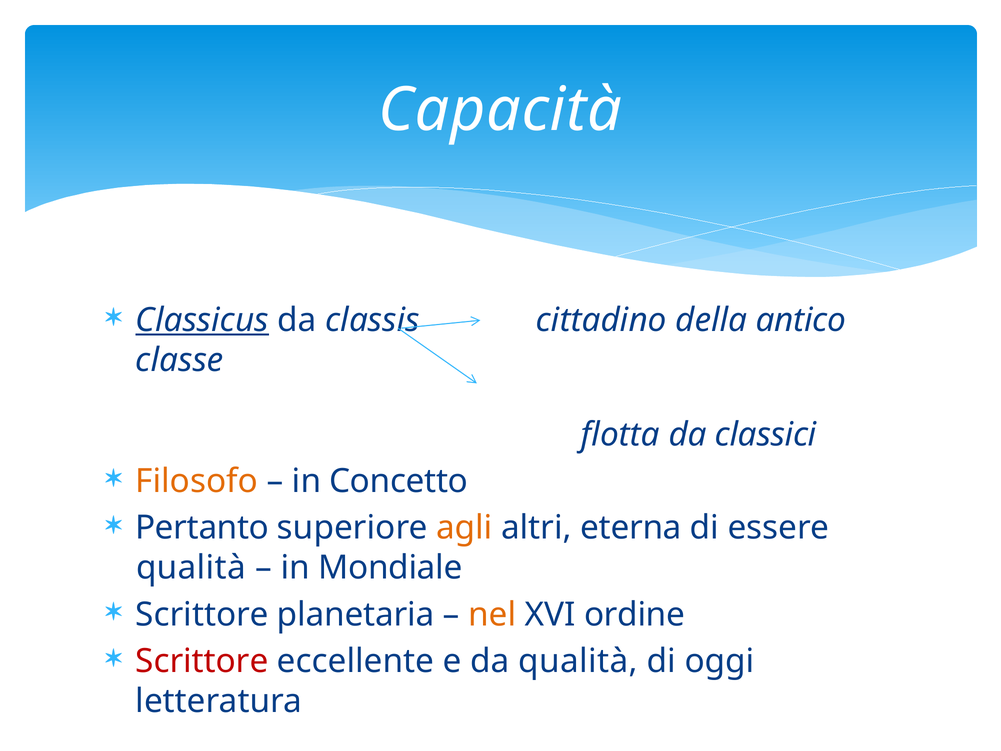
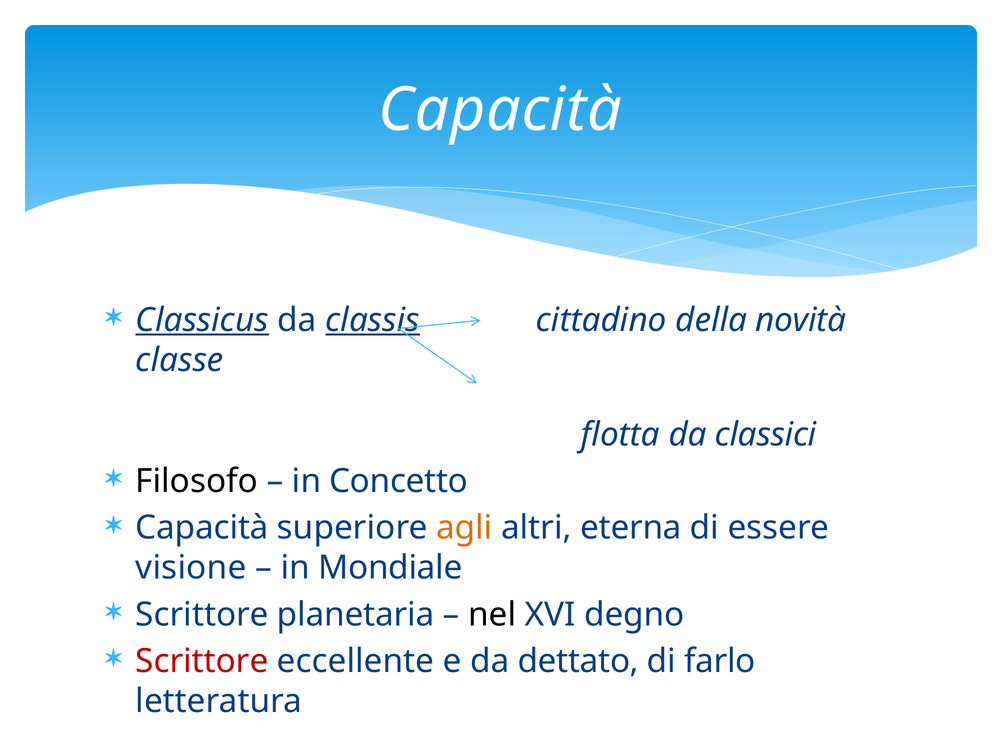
classis underline: none -> present (373, 320)
antico: antico -> novità (801, 320)
Filosofo colour: orange -> black (197, 481)
Pertanto: Pertanto -> Capacità (202, 528)
qualità: qualità -> visione (191, 568)
nel colour: orange -> black (492, 614)
ordine: ordine -> degno (634, 614)
da qualità: qualità -> dettato (578, 661)
oggi: oggi -> farlo (720, 661)
